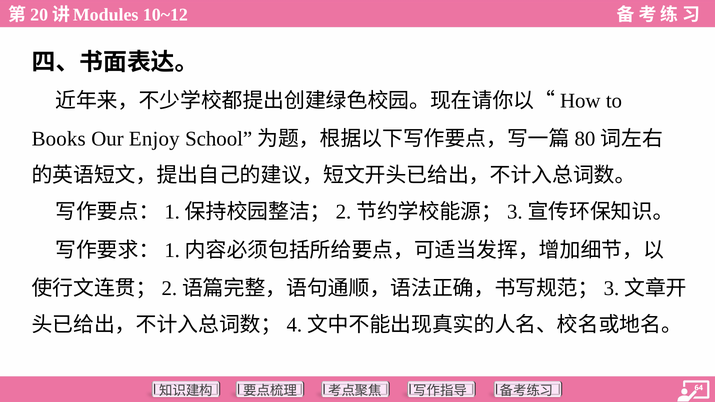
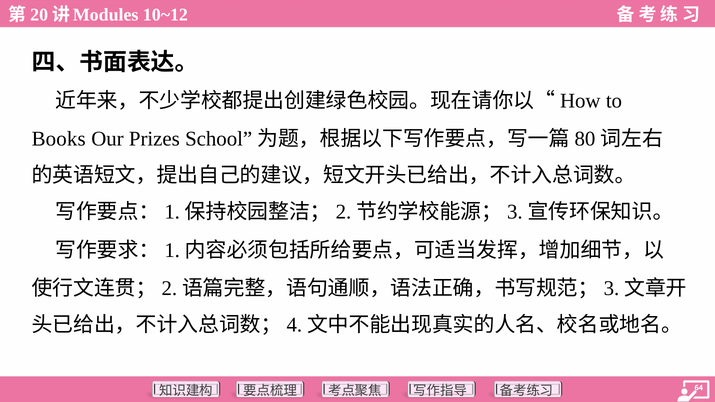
Enjoy: Enjoy -> Prizes (154, 139)
